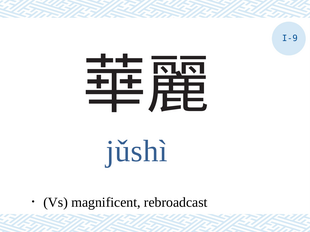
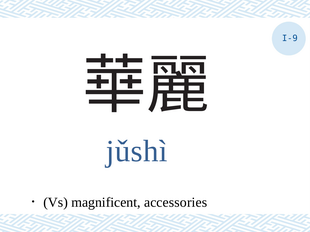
rebroadcast: rebroadcast -> accessories (176, 203)
